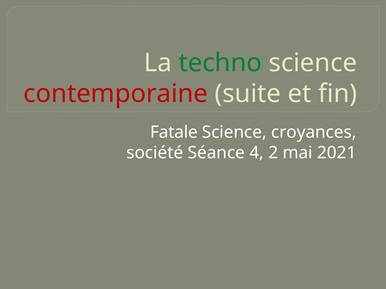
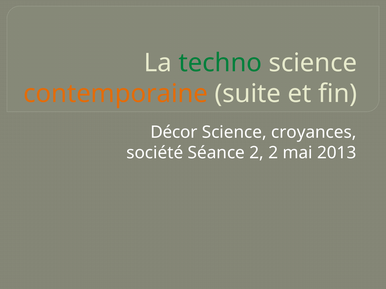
contemporaine colour: red -> orange (116, 94)
Fatale: Fatale -> Décor (174, 132)
Séance 4: 4 -> 2 (257, 153)
2021: 2021 -> 2013 (337, 153)
